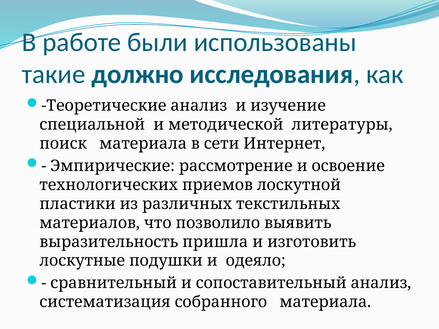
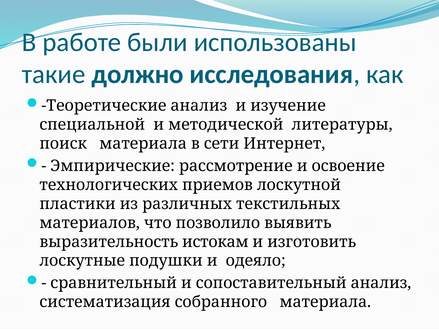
пришла: пришла -> истокам (215, 242)
